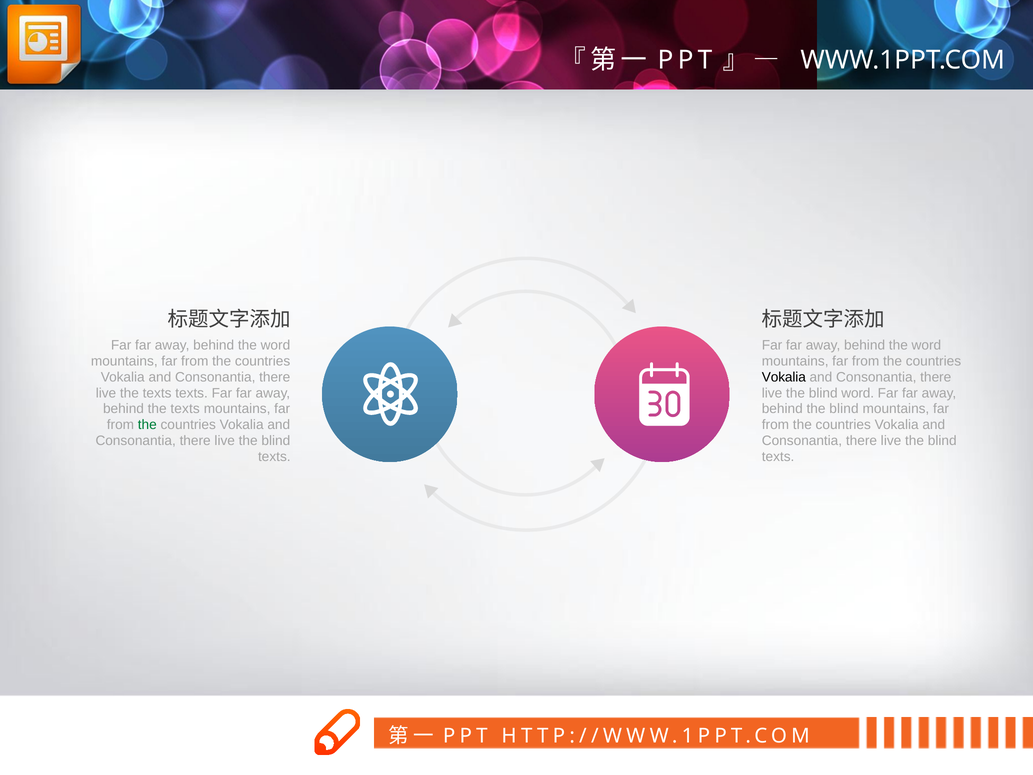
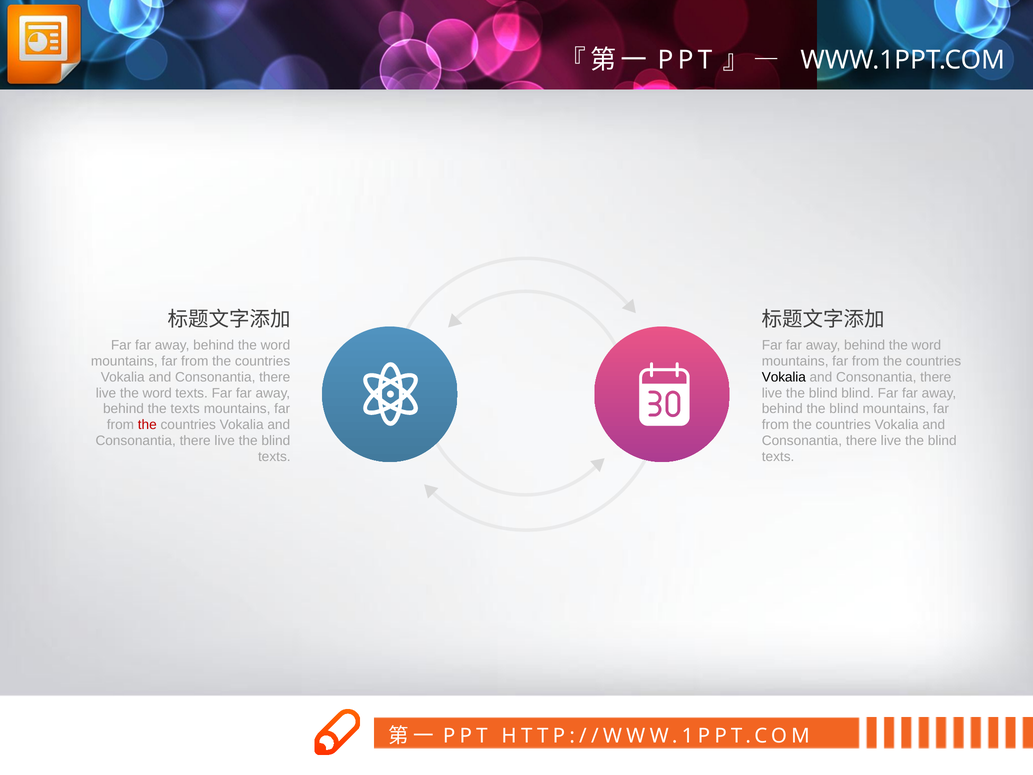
live the texts: texts -> word (157, 393)
blind word: word -> blind (858, 393)
the colour: green -> red (147, 425)
